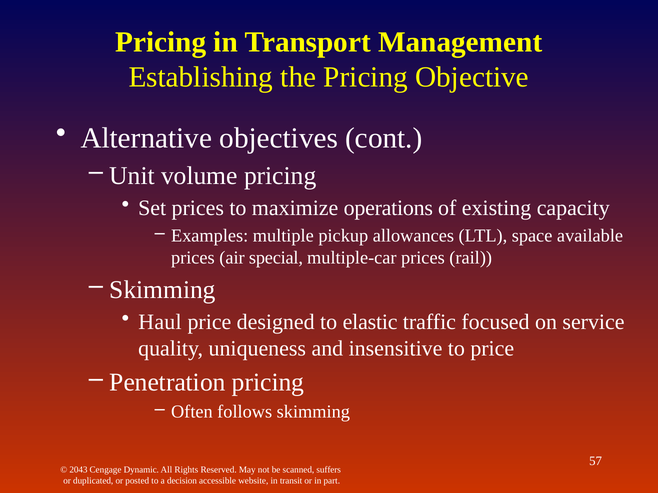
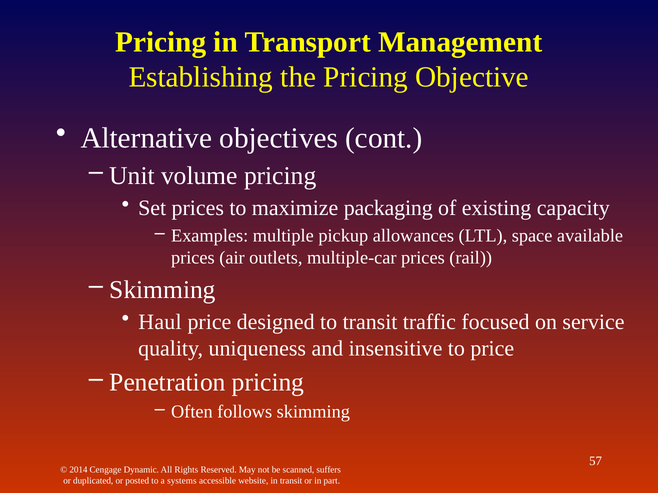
operations: operations -> packaging (388, 208)
special: special -> outlets (276, 258)
to elastic: elastic -> transit (370, 323)
2043: 2043 -> 2014 (78, 470)
decision: decision -> systems (182, 481)
